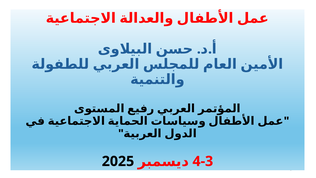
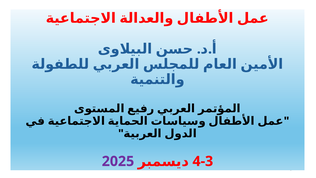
2025 colour: black -> purple (118, 161)
